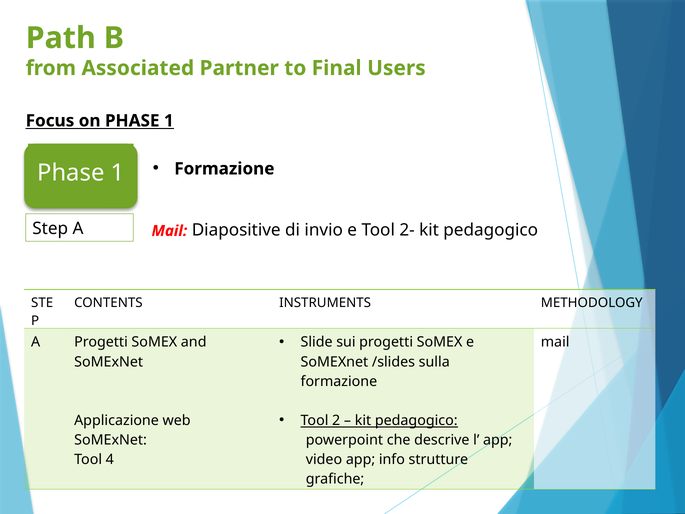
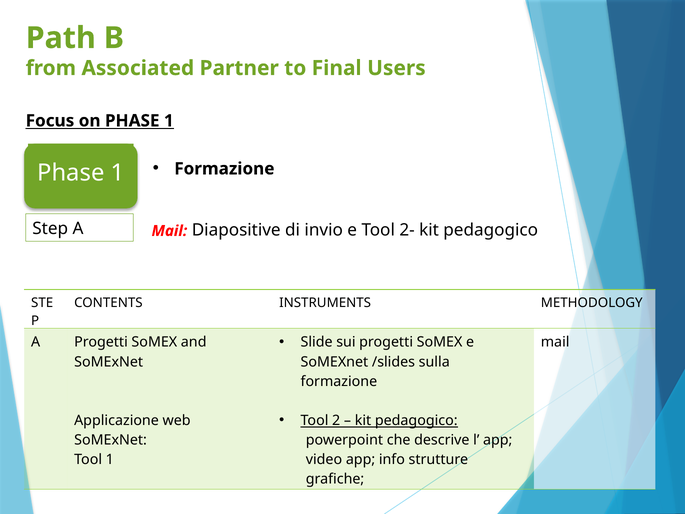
Tool 4: 4 -> 1 (110, 459)
